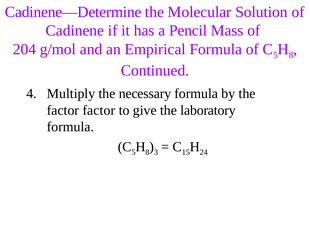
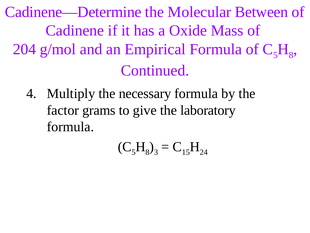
Solution: Solution -> Between (262, 12)
Pencil: Pencil -> Oxide (188, 31)
factor factor: factor -> grams (99, 110)
